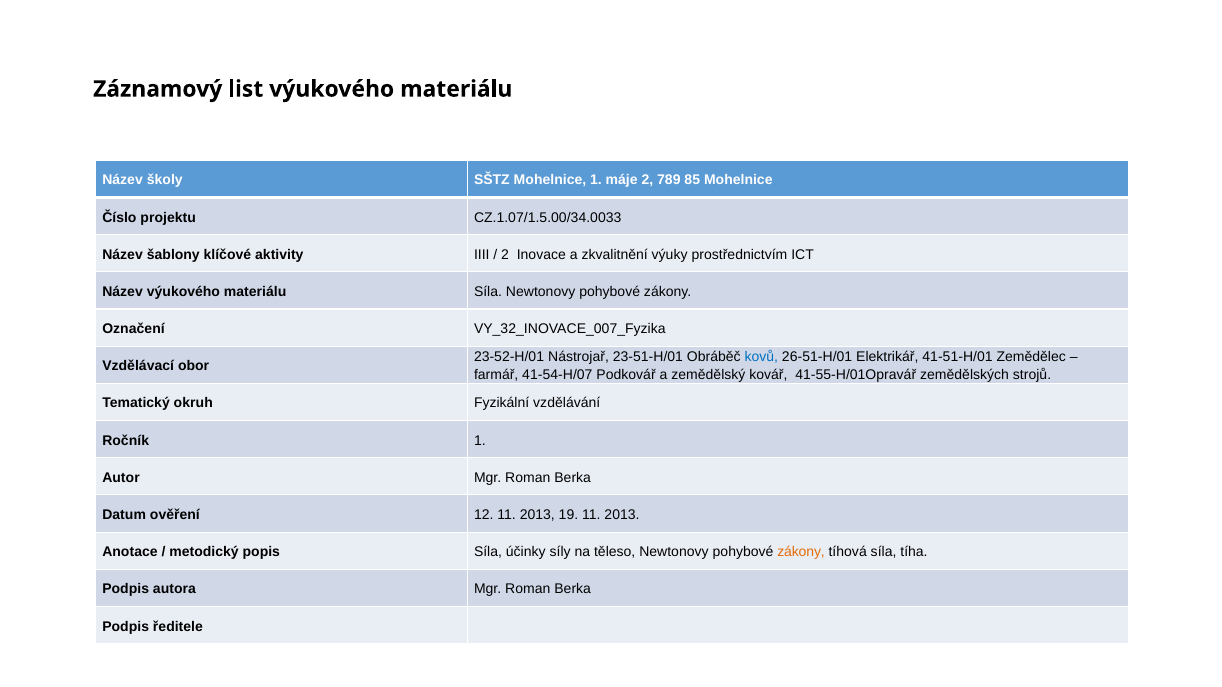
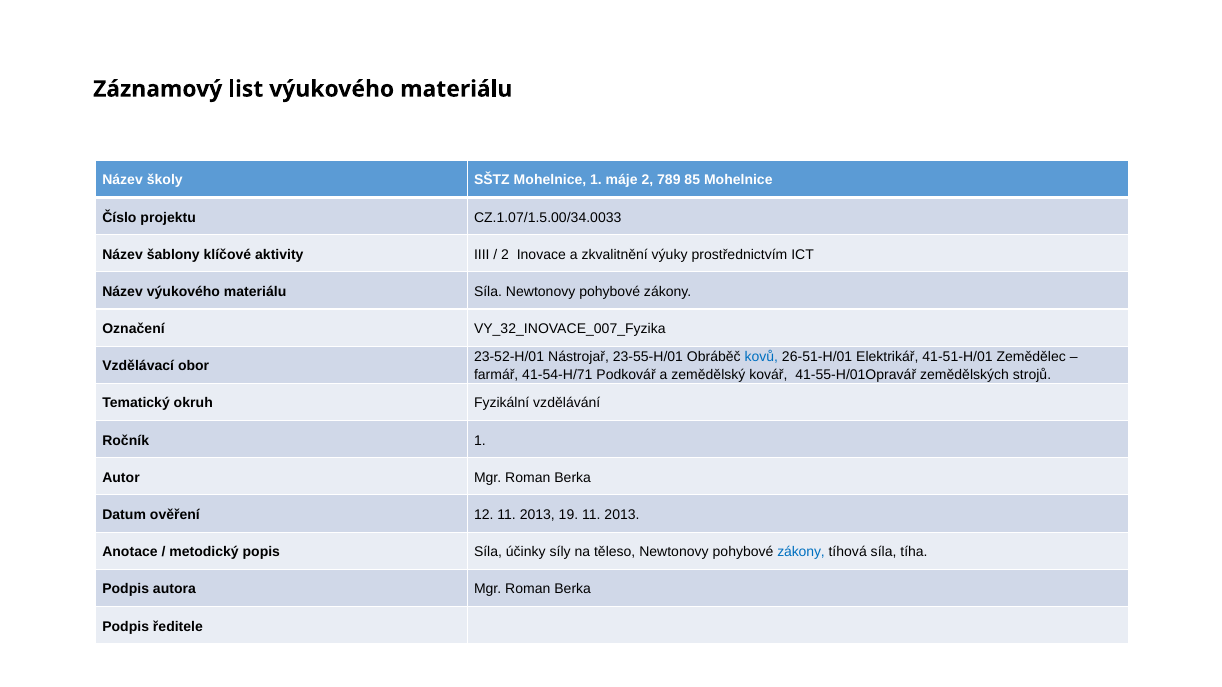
23-51-H/01: 23-51-H/01 -> 23-55-H/01 (648, 357)
41-54-H/07: 41-54-H/07 -> 41-54-H/71 (557, 375)
zákony colour: orange -> blue (801, 552)
